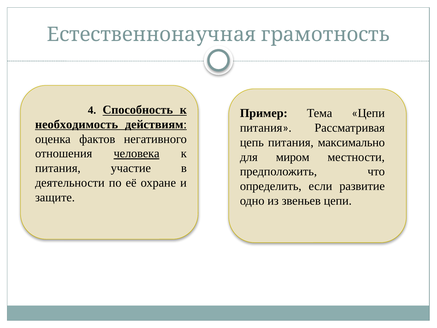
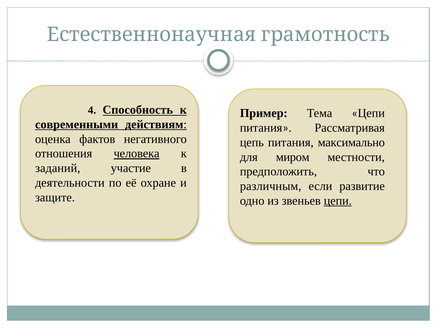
необходимость: необходимость -> современными (77, 124)
питания: питания -> заданий (58, 168)
определить: определить -> различным (271, 186)
цепи underline: none -> present (338, 201)
